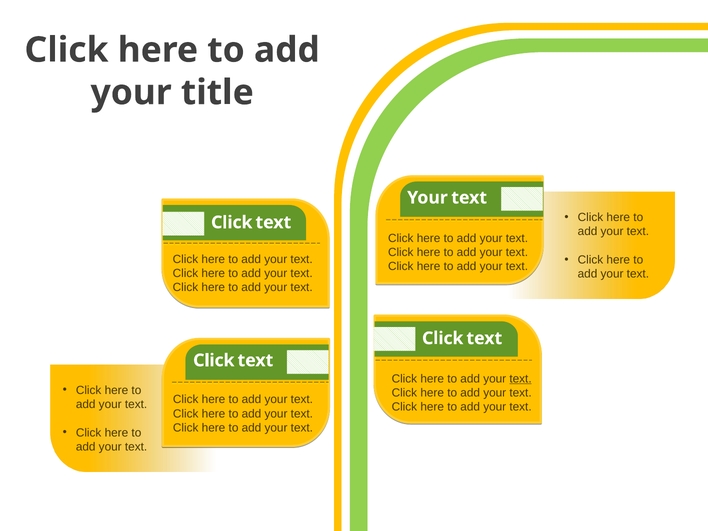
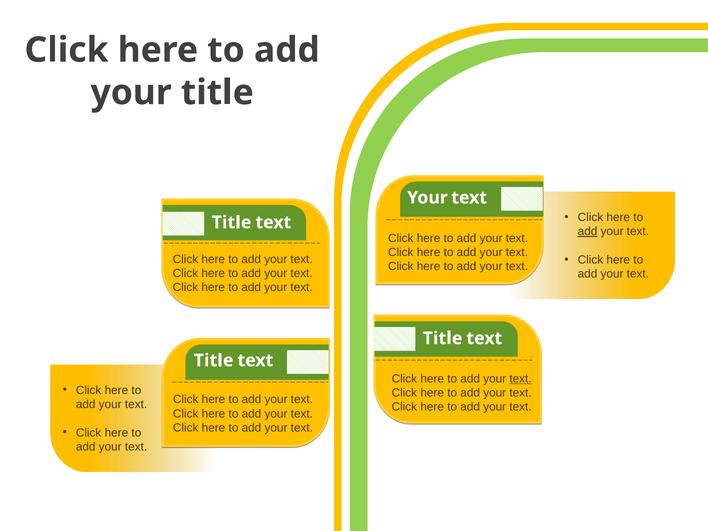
Click: Click -> Title (232, 222)
add underline: none -> present (588, 232)
Click: Click -> Title (443, 338)
Click: Click -> Title (214, 360)
